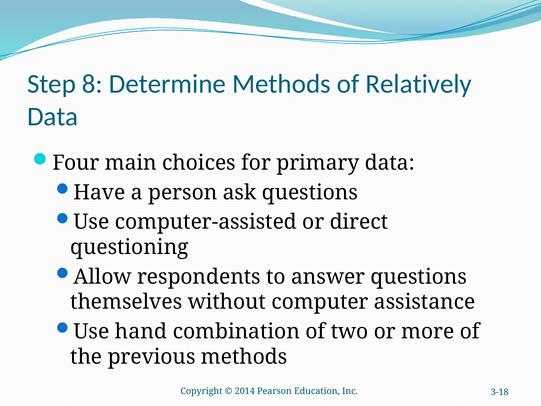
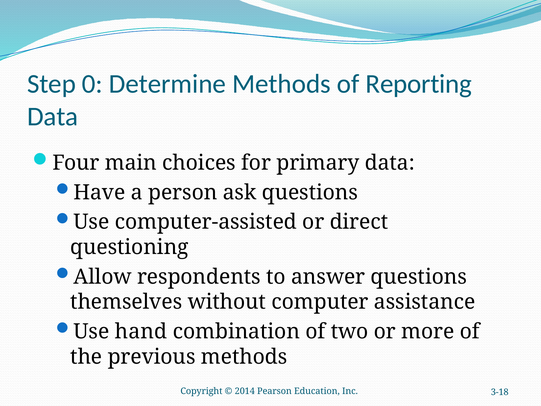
8: 8 -> 0 (92, 84)
Relatively: Relatively -> Reporting (419, 84)
